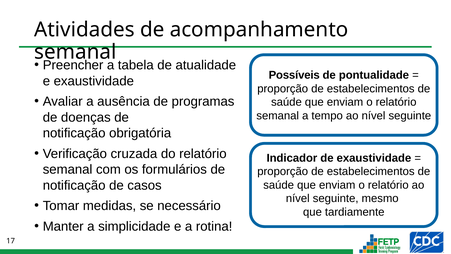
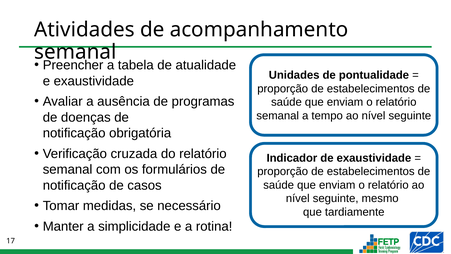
Possíveis: Possíveis -> Unidades (294, 75)
